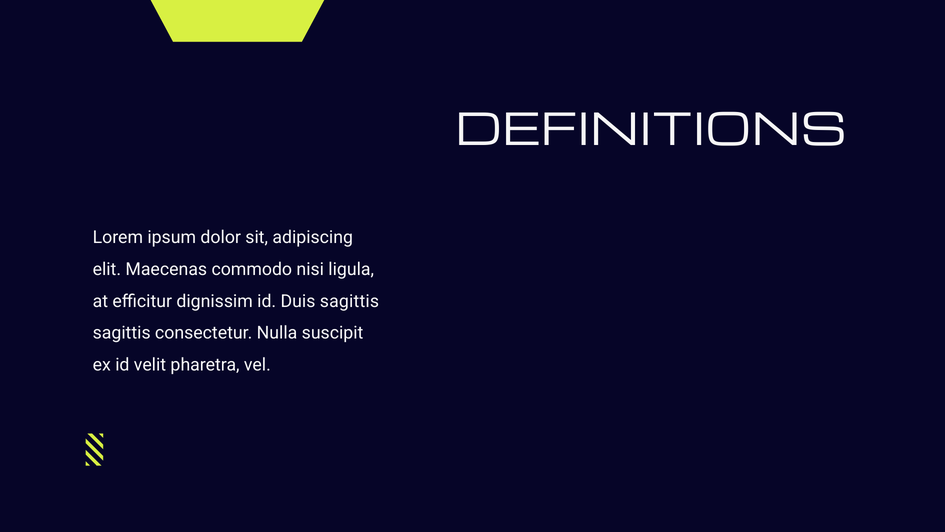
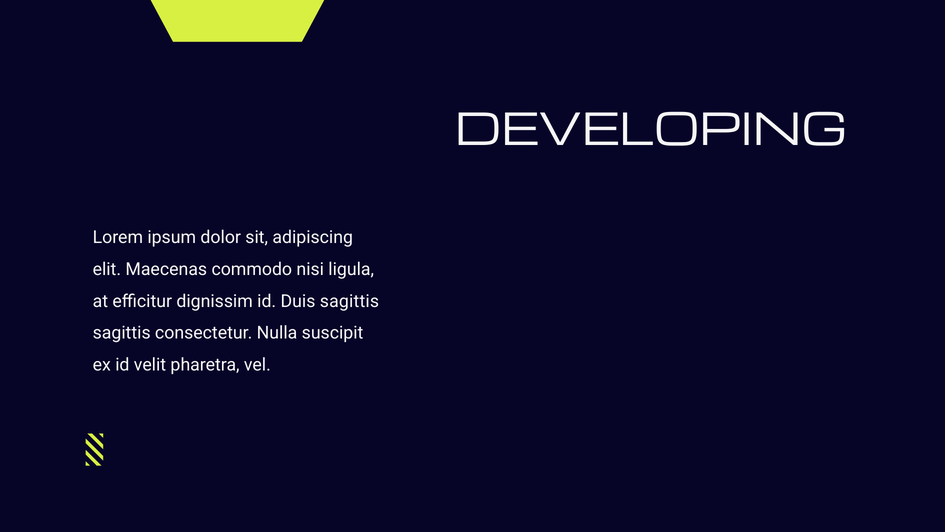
DEFINITIONS: DEFINITIONS -> DEVELOPING (651, 131)
